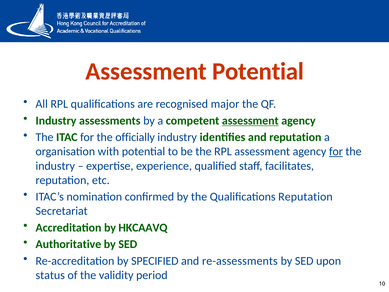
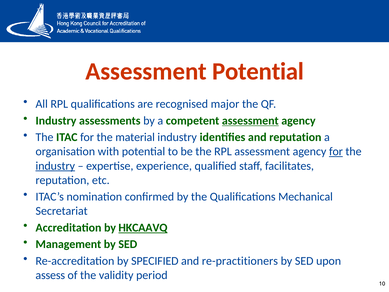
officially: officially -> material (135, 137)
industry underline: none -> present (55, 166)
Qualifications Reputation: Reputation -> Mechanical (306, 197)
HKCAAVQ underline: none -> present (143, 227)
Authoritative: Authoritative -> Management (68, 244)
re-assessments: re-assessments -> re-practitioners (240, 261)
status: status -> assess (50, 275)
